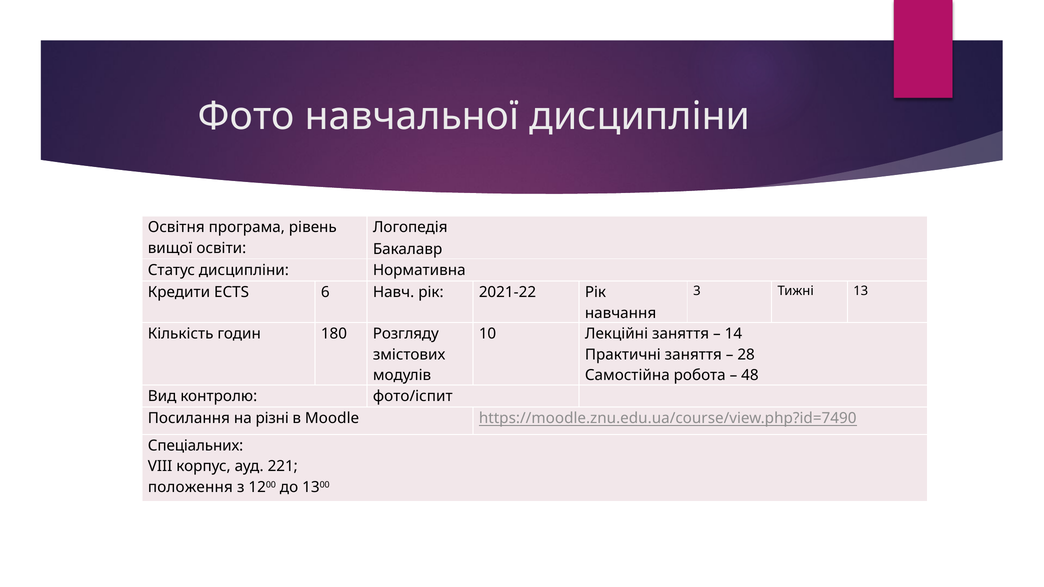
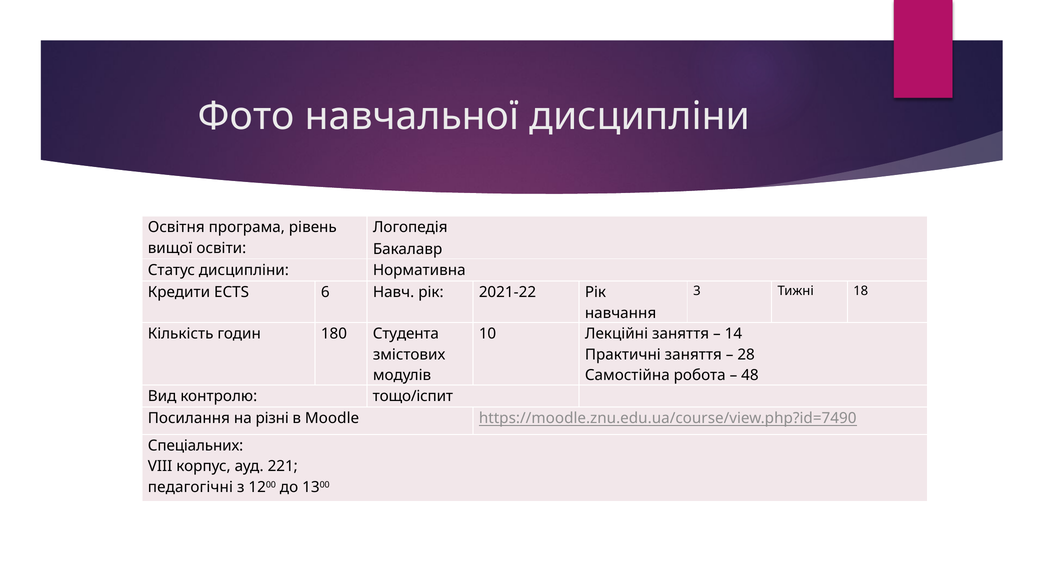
13: 13 -> 18 (861, 291)
Розгляду: Розгляду -> Студента (406, 334)
фото/іспит: фото/іспит -> тощо/іспит (413, 396)
положення: положення -> педагогічні (190, 487)
